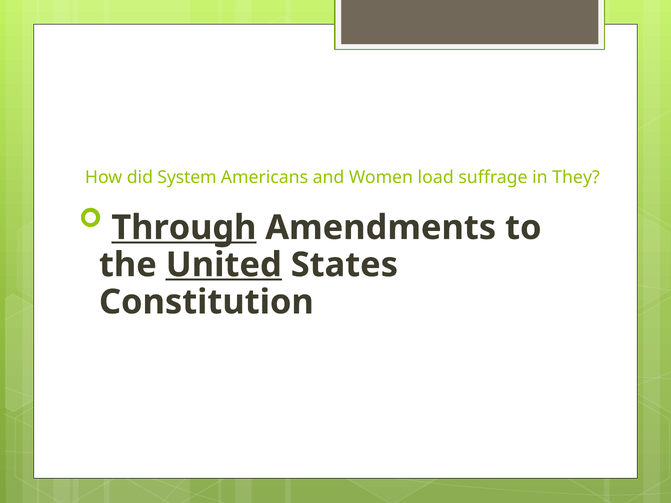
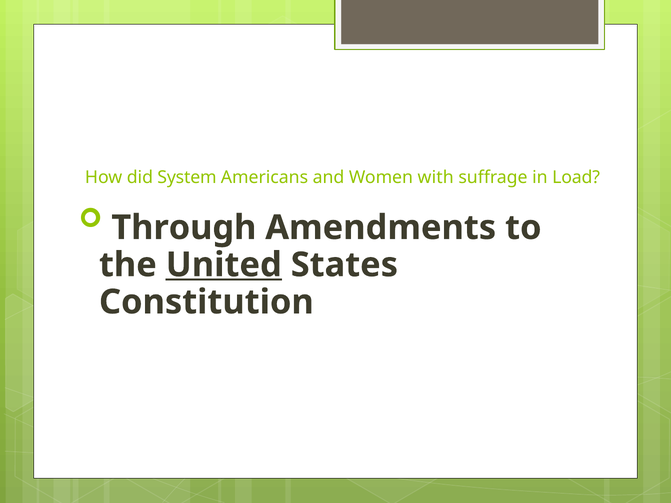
load: load -> with (436, 177)
They: They -> Load (576, 177)
Through underline: present -> none (184, 228)
